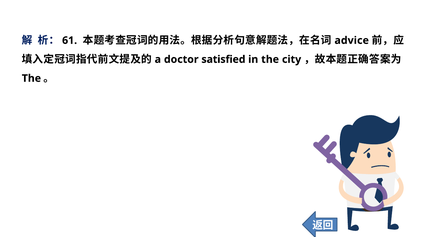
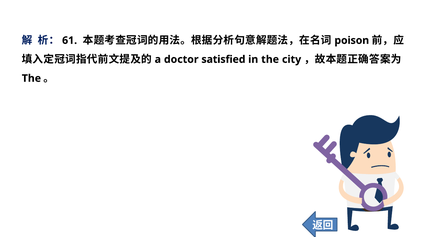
advice: advice -> poison (352, 40)
